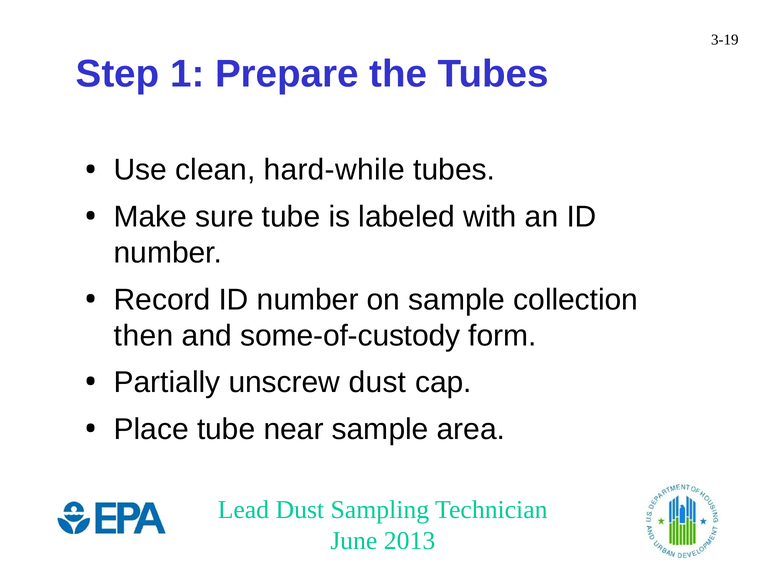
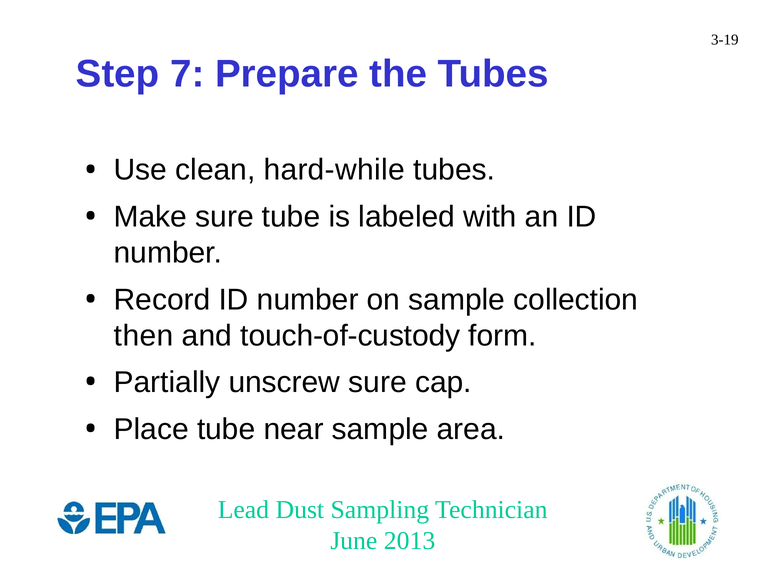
1: 1 -> 7 (187, 74)
some-of-custody: some-of-custody -> touch-of-custody (350, 336)
unscrew dust: dust -> sure (378, 383)
